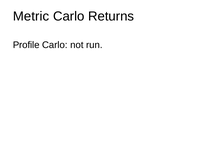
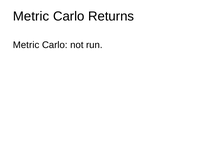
Profile: Profile -> Metric (26, 45)
